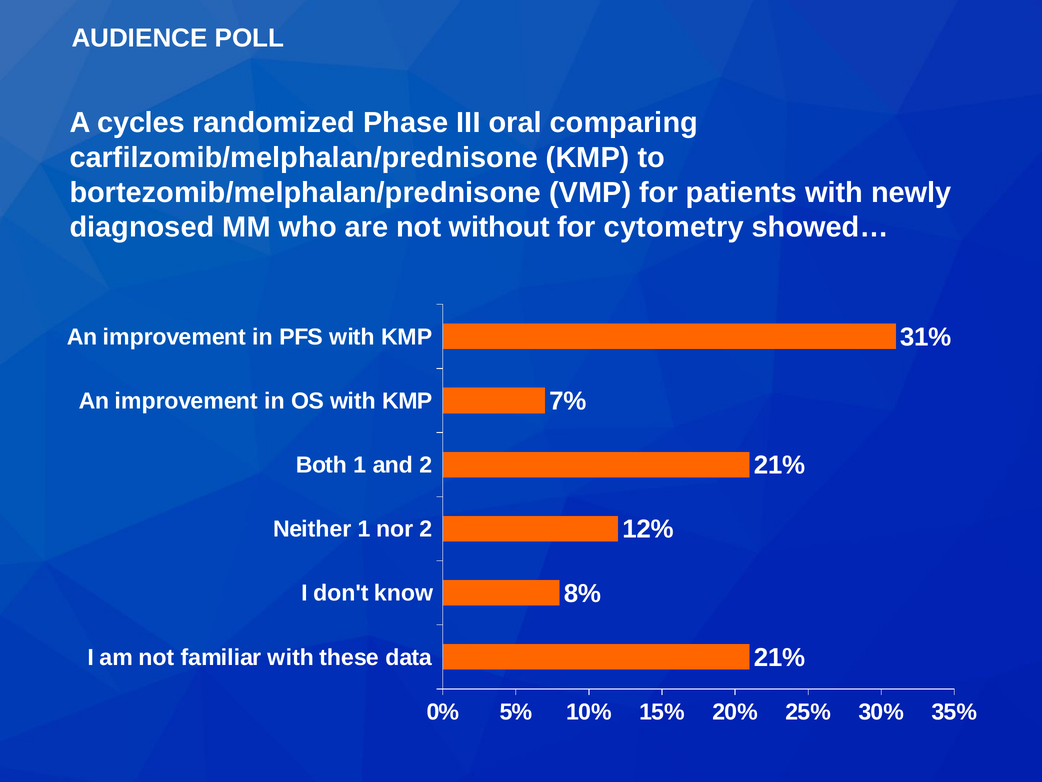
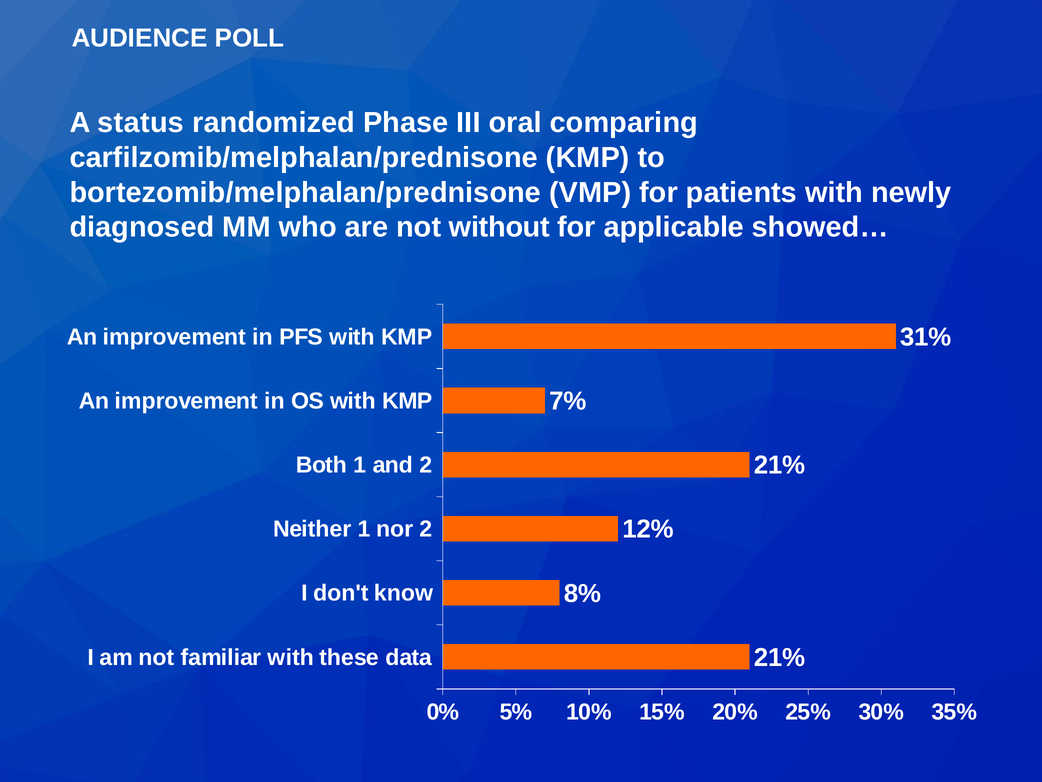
cycles: cycles -> status (141, 123)
cytometry: cytometry -> applicable (674, 227)
